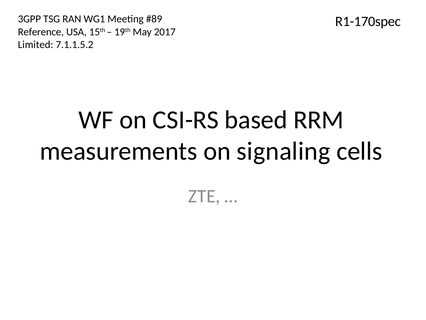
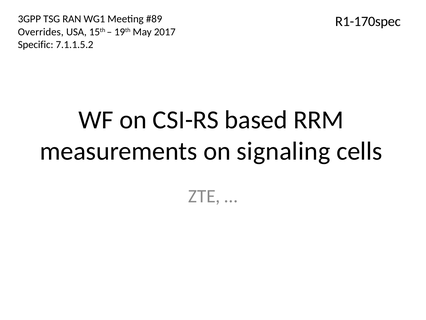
Reference: Reference -> Overrides (41, 32)
Limited: Limited -> Specific (36, 45)
